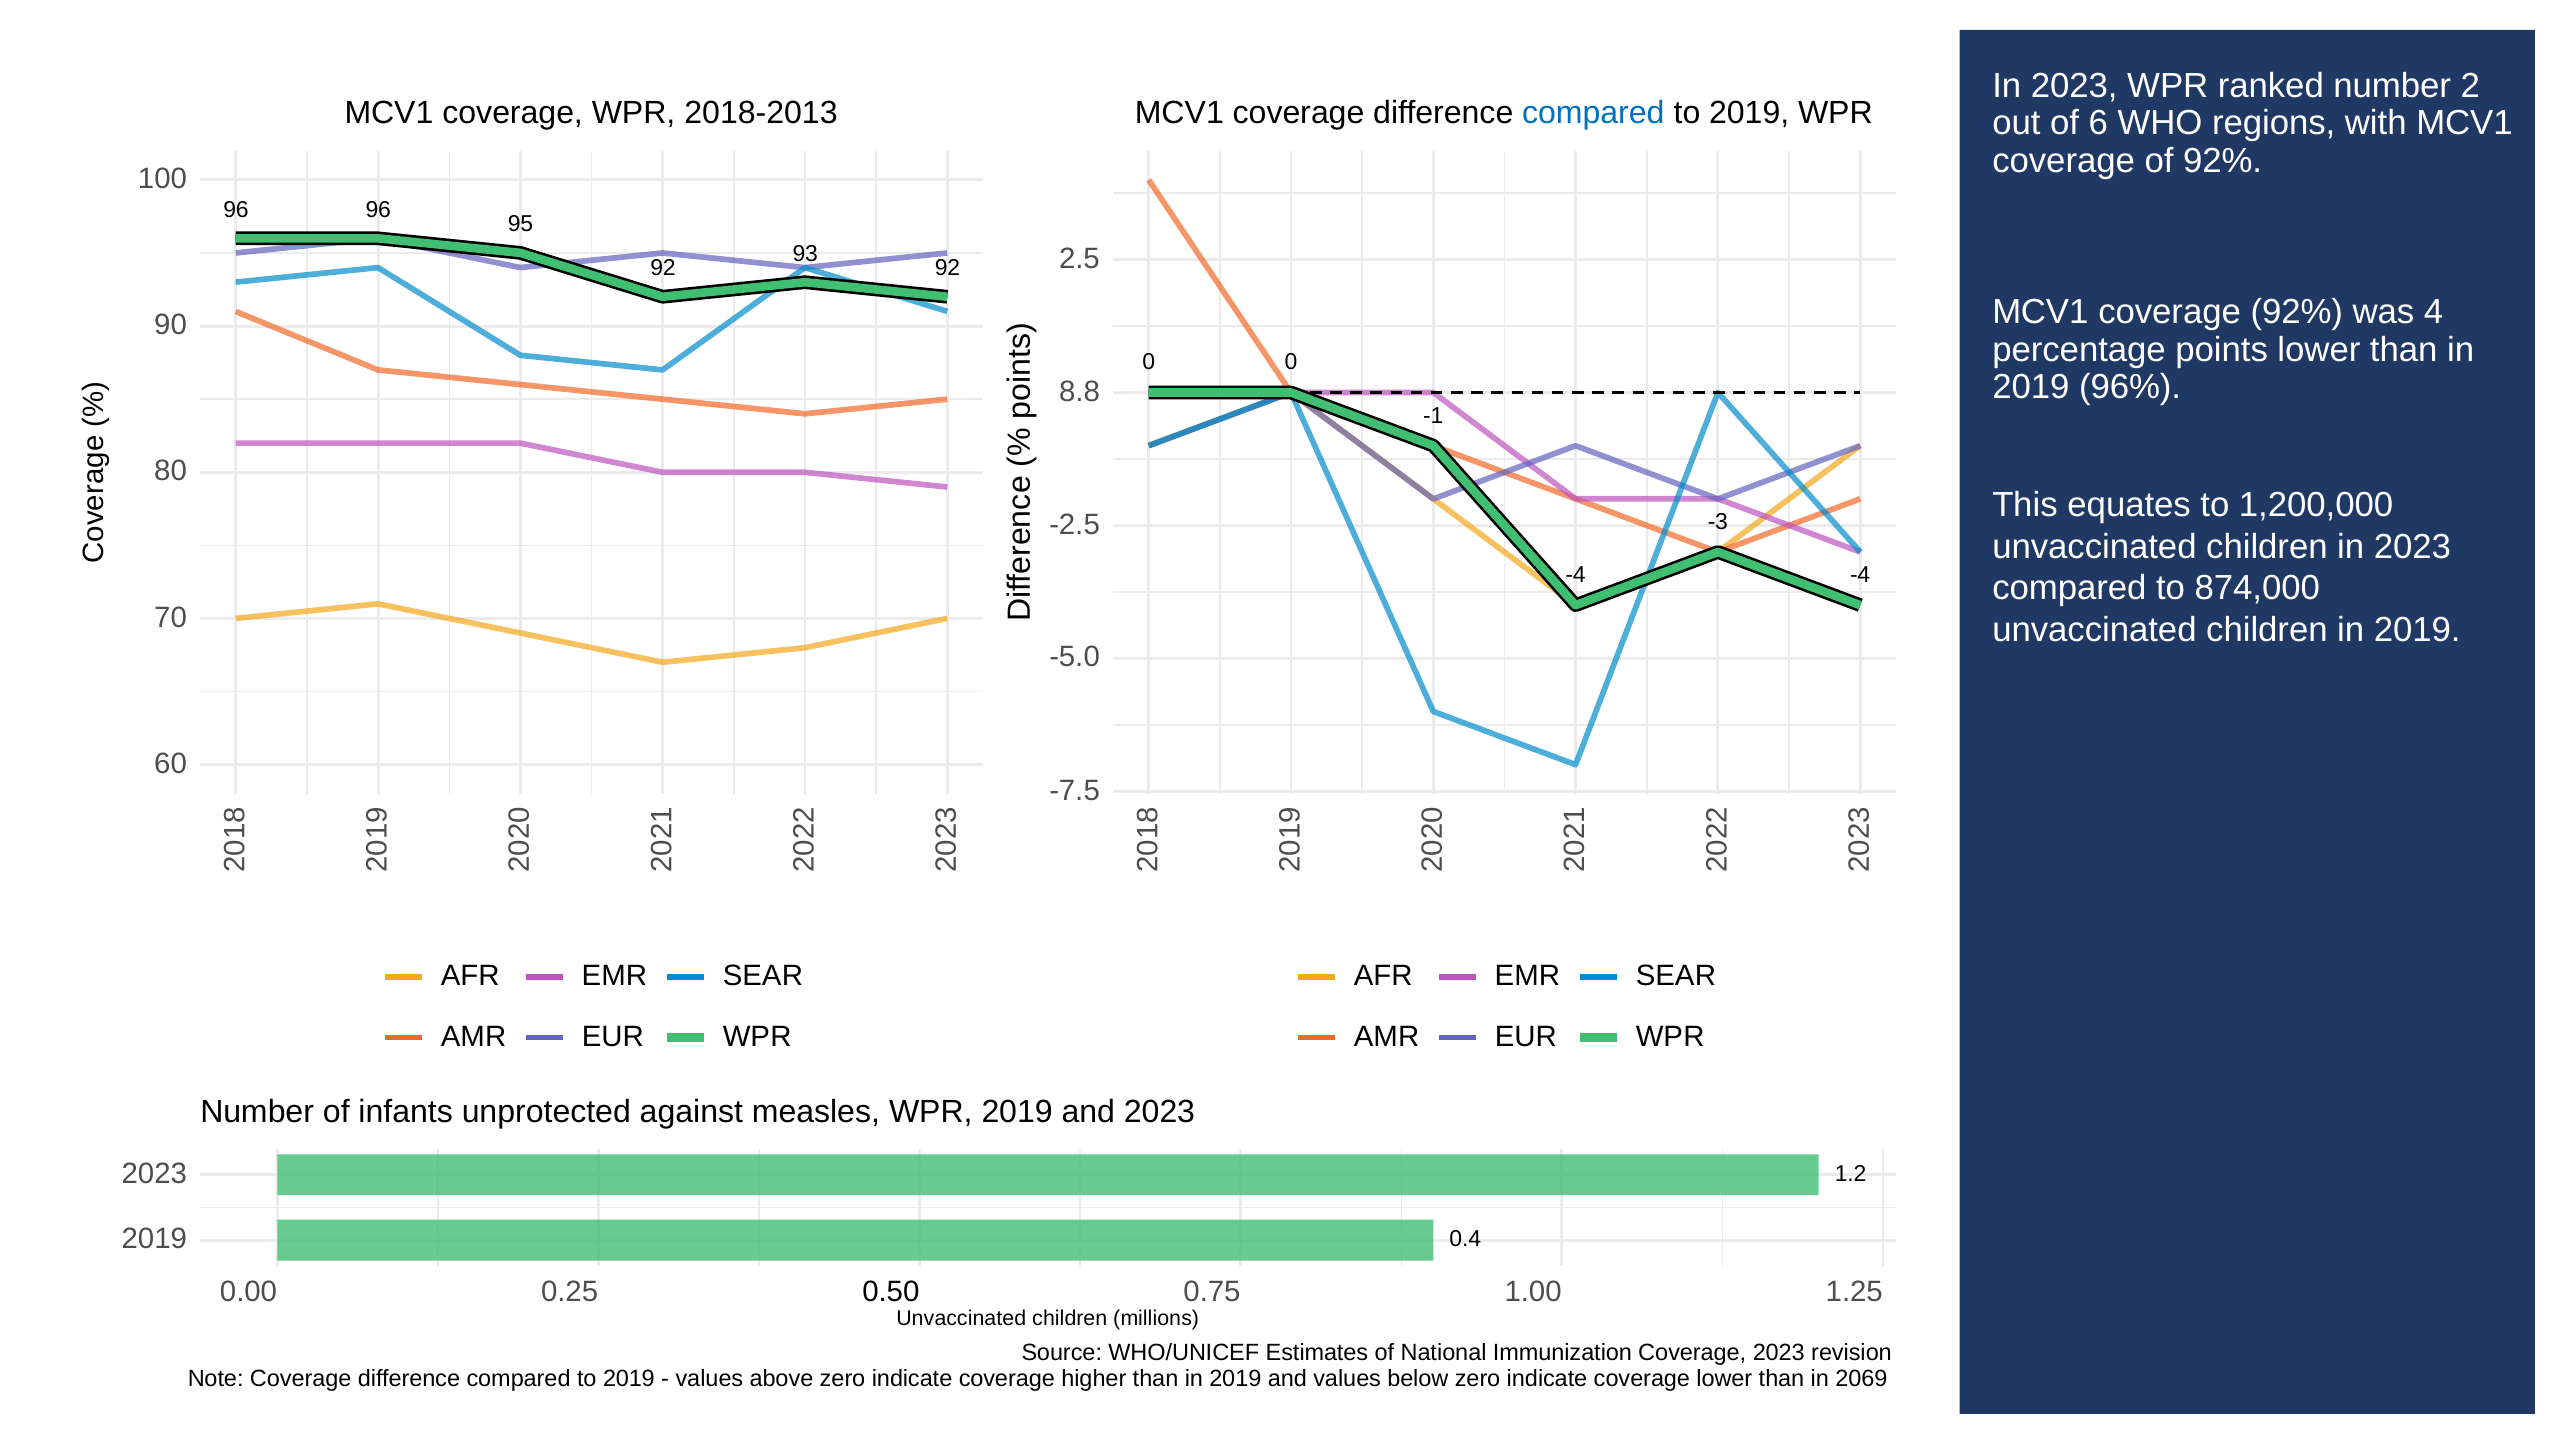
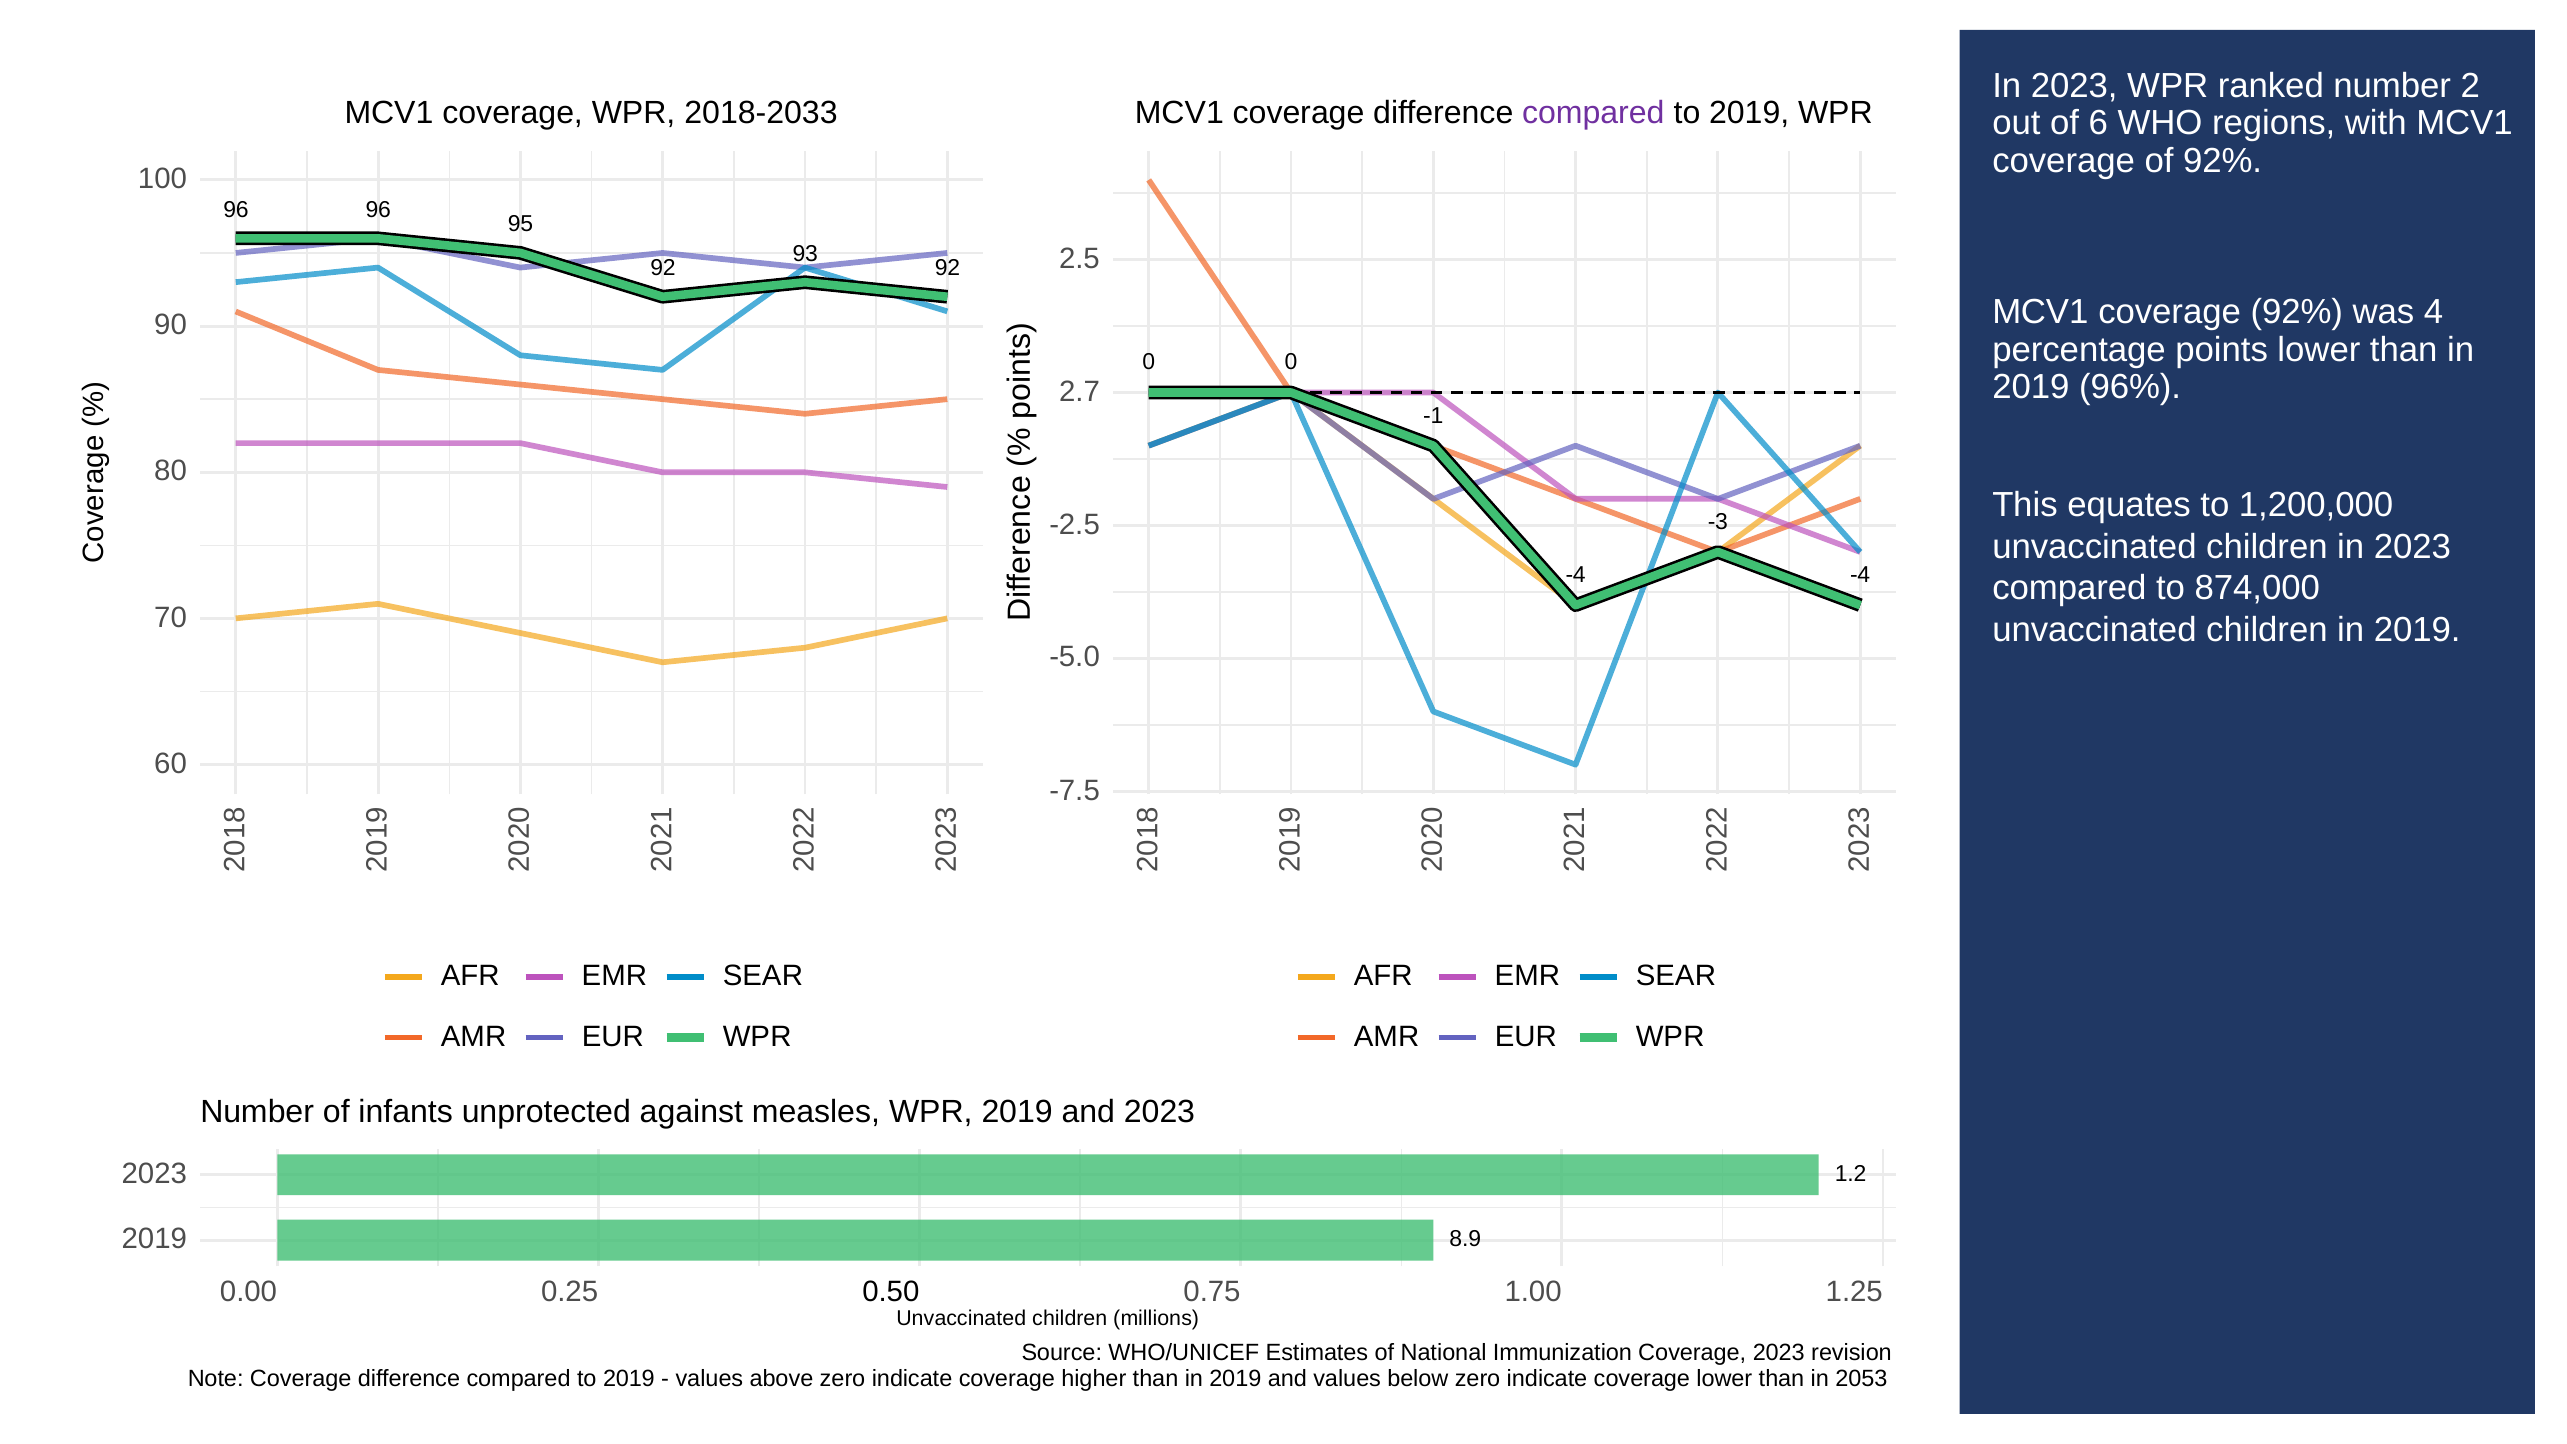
2018-2013: 2018-2013 -> 2018-2033 (761, 113)
compared colour: blue -> purple (1593, 113)
8.8: 8.8 -> 2.7 (1079, 391)
0.4: 0.4 -> 8.9 (1465, 1239)
2069: 2069 -> 2053 (1861, 1379)
